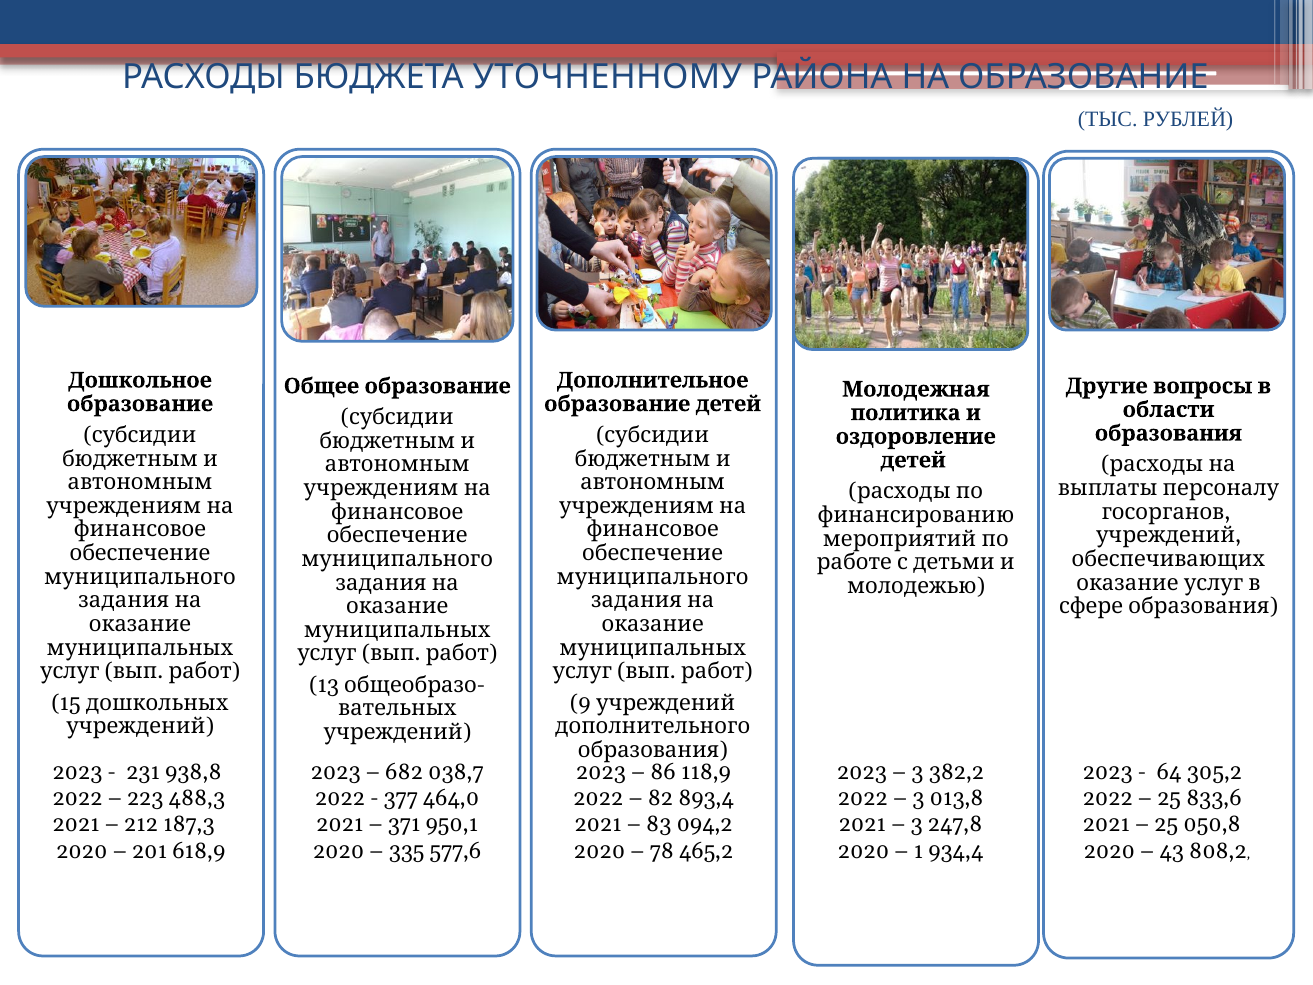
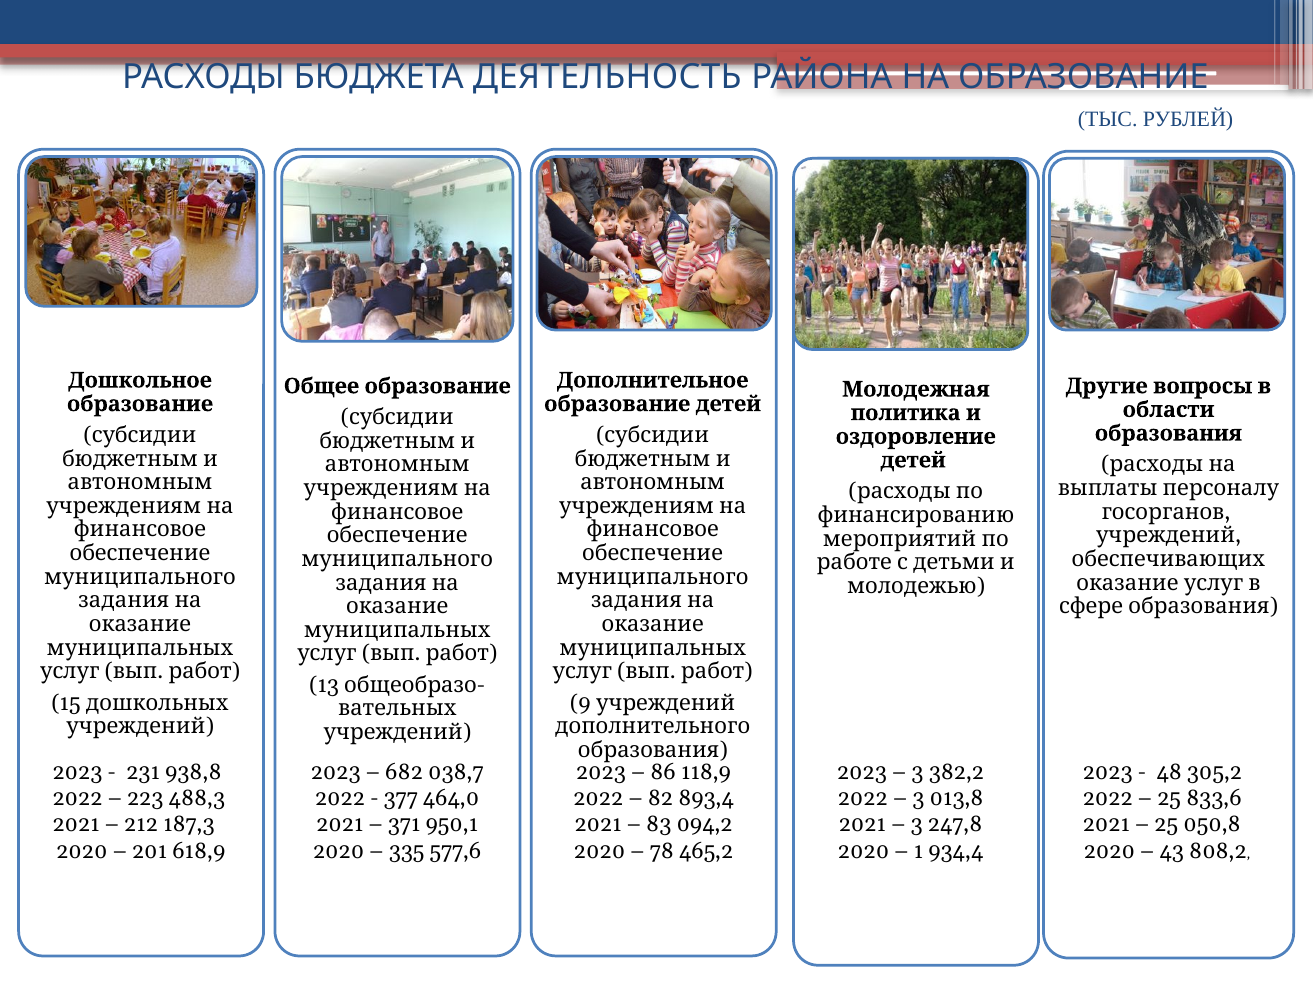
УТОЧНЕННОМУ: УТОЧНЕННОМУ -> ДЕЯТЕЛЬНОСТЬ (607, 77)
64: 64 -> 48 (1169, 772)
